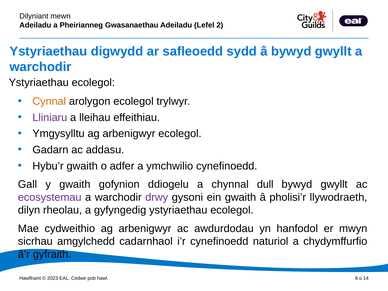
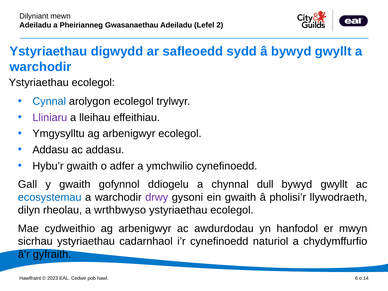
Cynnal colour: orange -> blue (49, 101)
Gadarn: Gadarn -> Addasu (50, 150)
gofynion: gofynion -> gofynnol (119, 184)
ecosystemau colour: purple -> blue (50, 197)
gyfyngedig: gyfyngedig -> wrthbwyso (120, 210)
sicrhau amgylchedd: amgylchedd -> ystyriaethau (86, 241)
